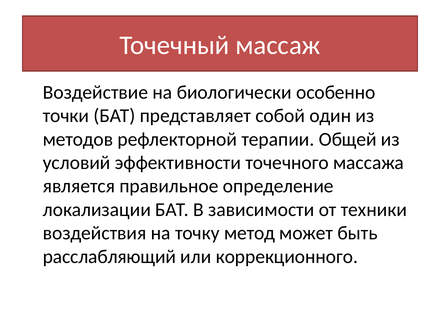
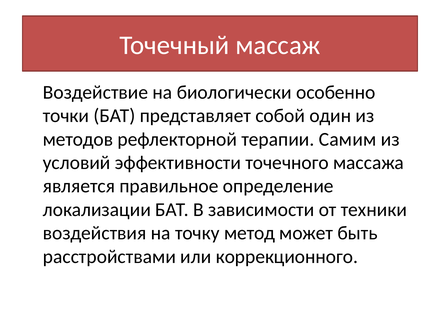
Общей: Общей -> Самим (348, 139)
расслабляющий: расслабляющий -> расстройствами (109, 256)
